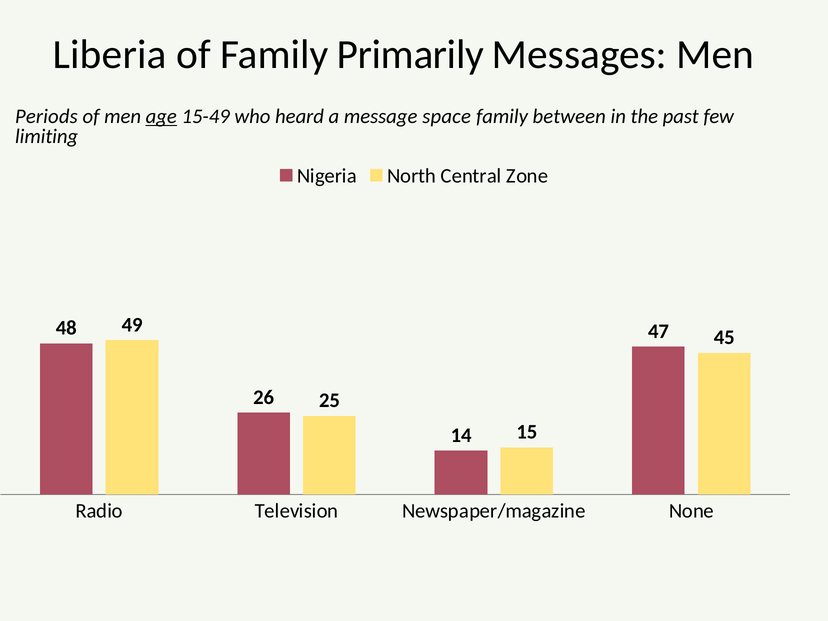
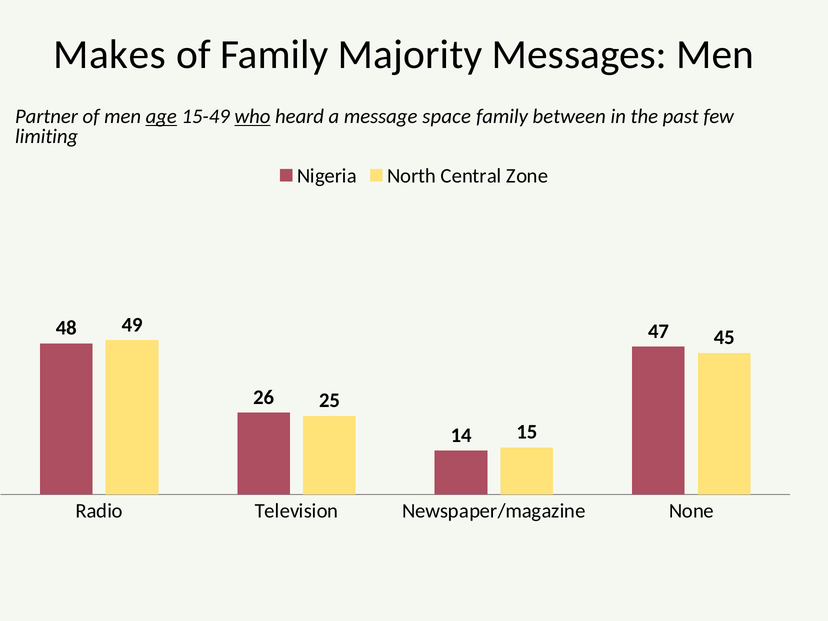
Liberia: Liberia -> Makes (110, 55)
Primarily: Primarily -> Majority (410, 55)
Periods: Periods -> Partner (47, 117)
who underline: none -> present (252, 117)
